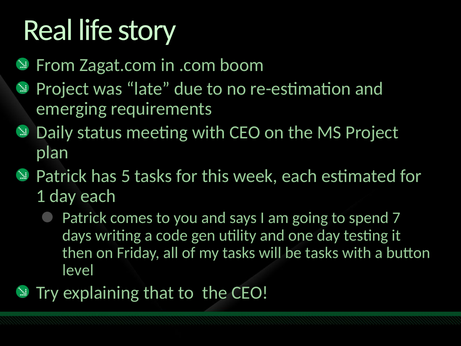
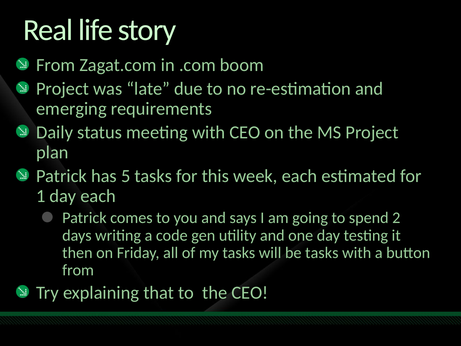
7: 7 -> 2 (396, 218)
level: level -> from (78, 270)
